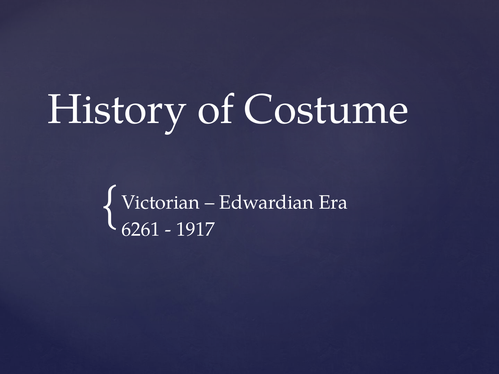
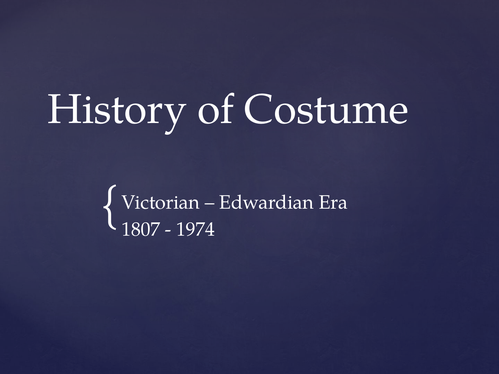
6261: 6261 -> 1807 (141, 230)
1917: 1917 -> 1974 (196, 230)
